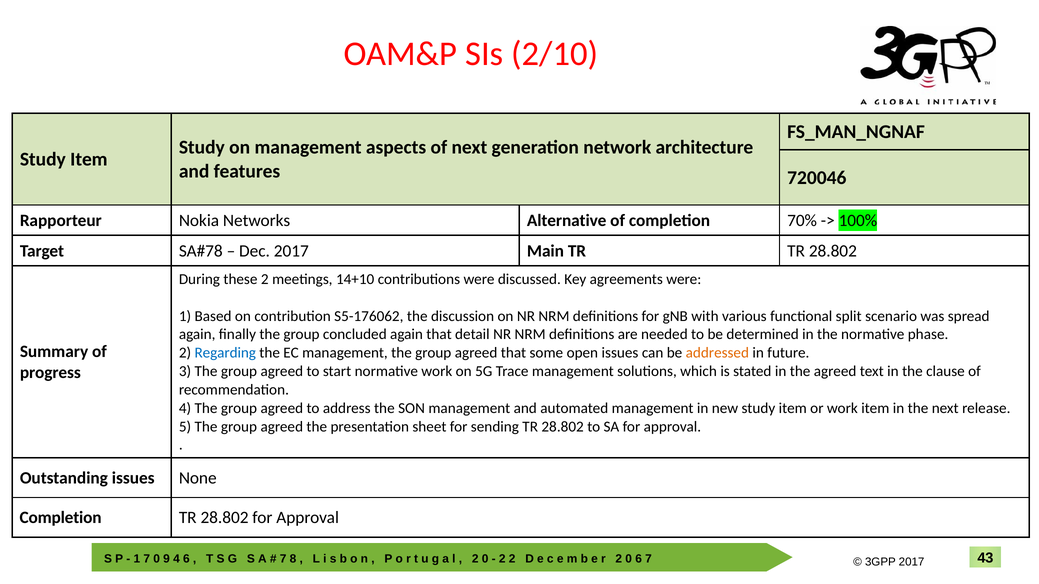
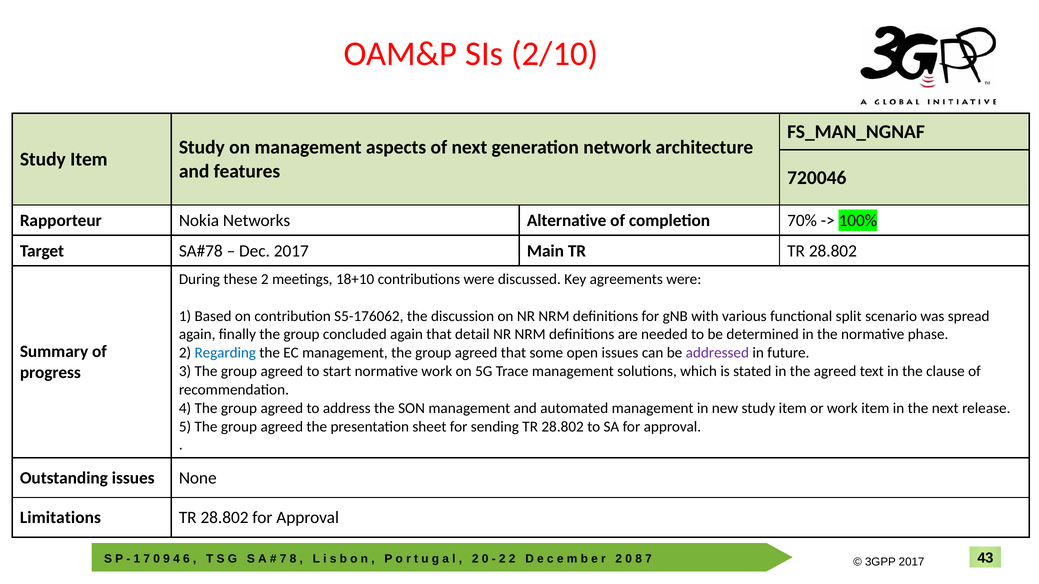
14+10: 14+10 -> 18+10 (355, 279)
addressed colour: orange -> purple (717, 353)
Completion: Completion -> Limitations (60, 518)
6: 6 -> 8 (639, 559)
